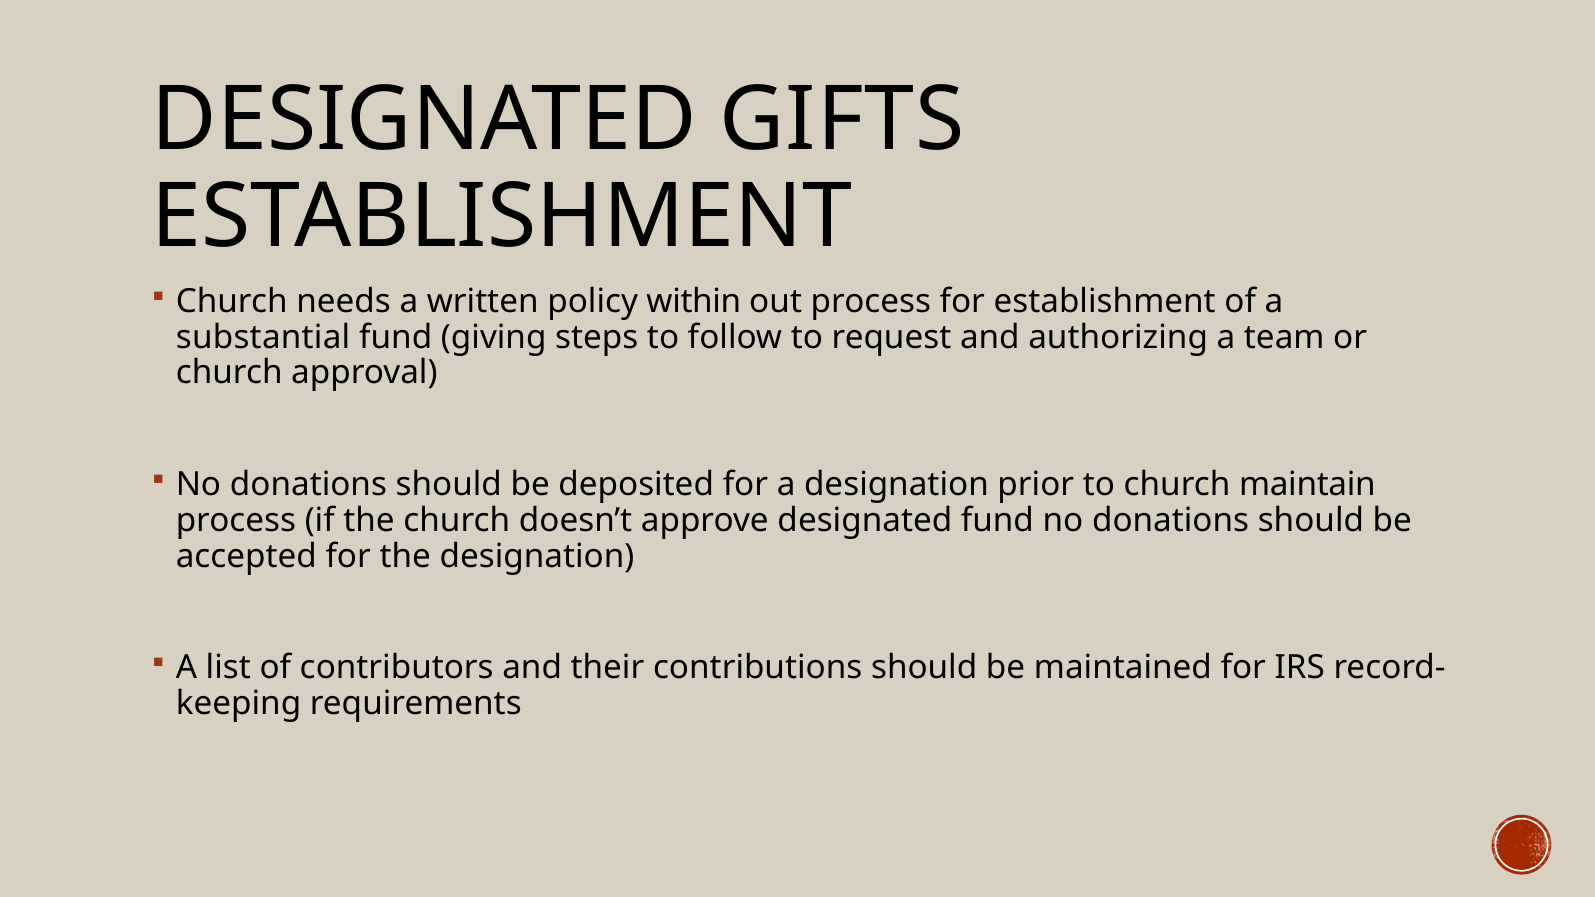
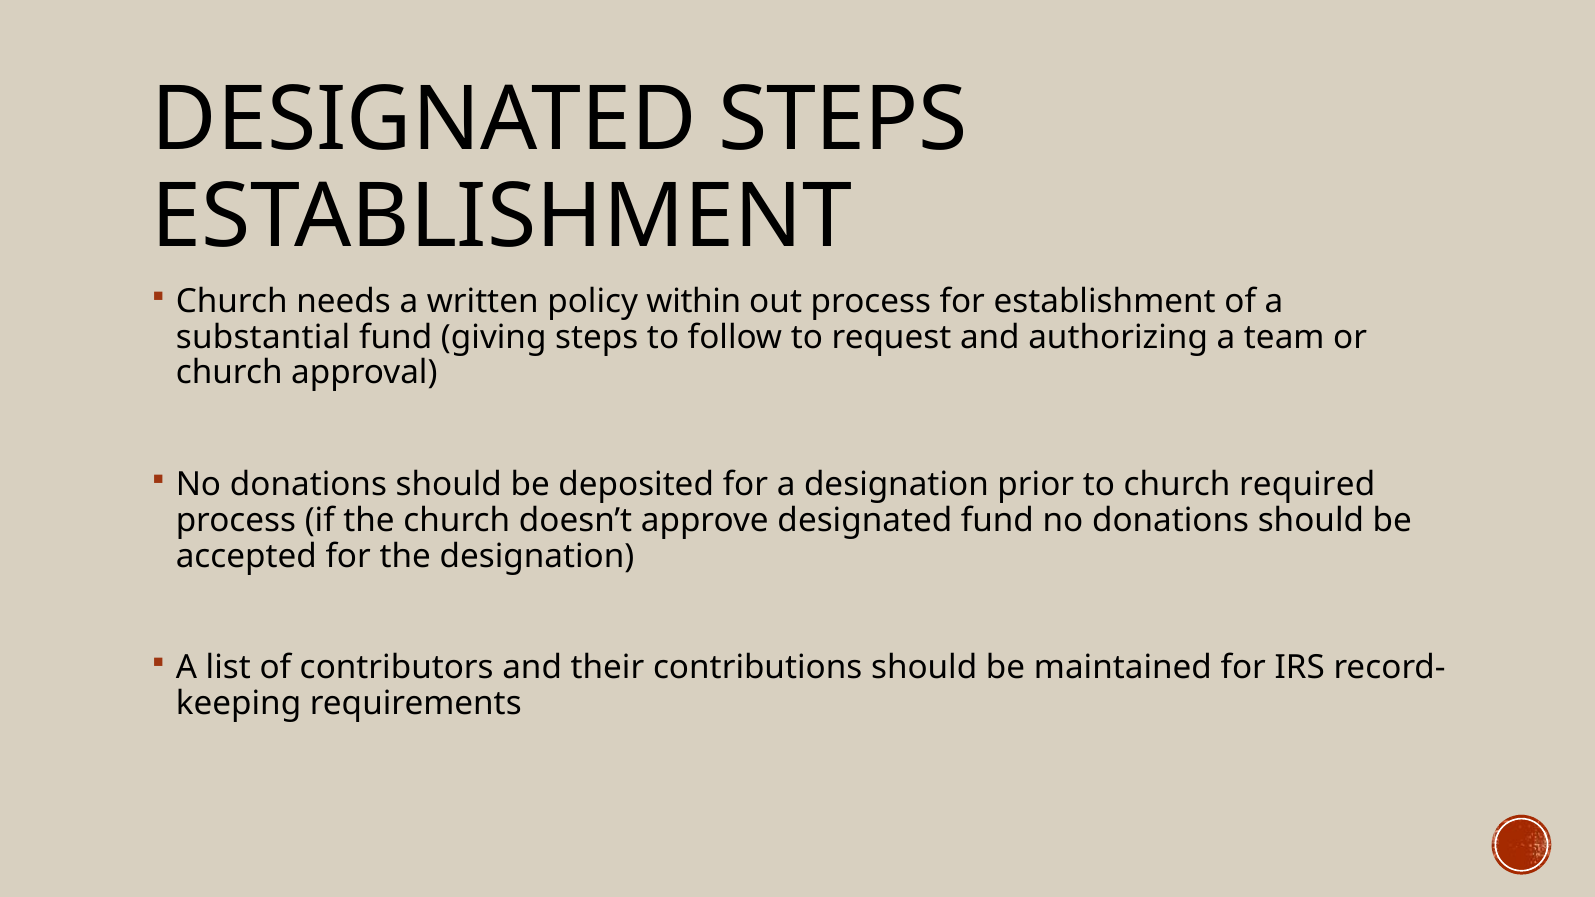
DESIGNATED GIFTS: GIFTS -> STEPS (843, 120)
maintain: maintain -> required (1307, 485)
